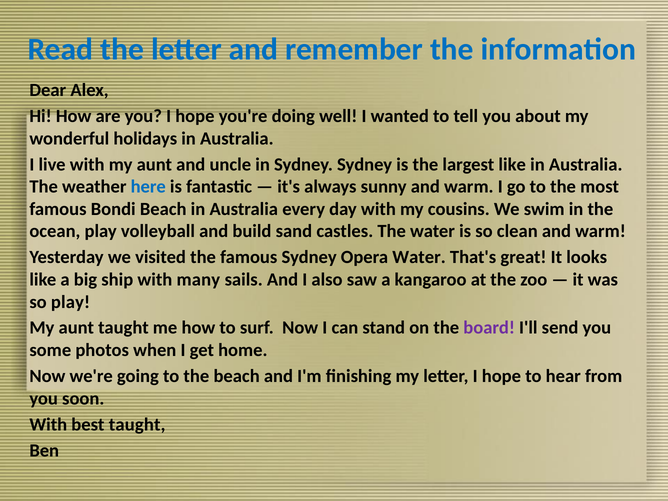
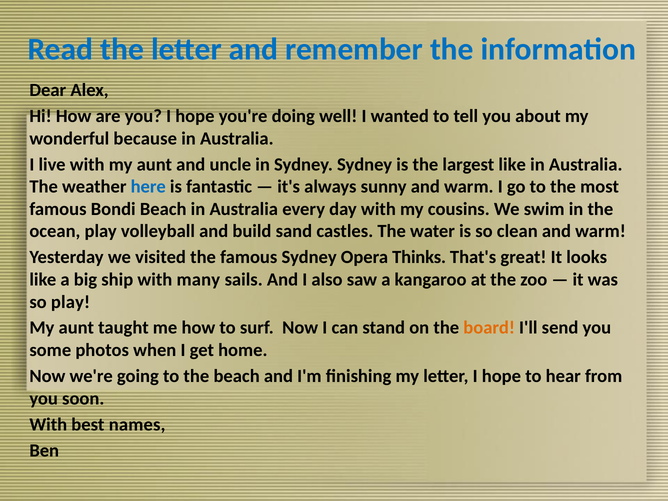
holidays: holidays -> because (145, 139)
Opera Water: Water -> Thinks (419, 257)
board colour: purple -> orange (489, 328)
best taught: taught -> names (137, 424)
